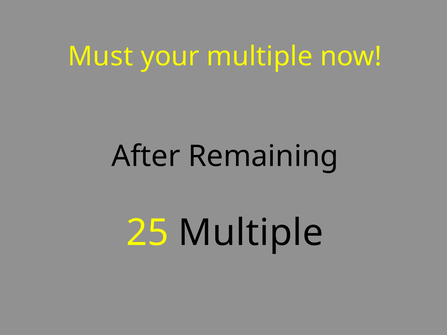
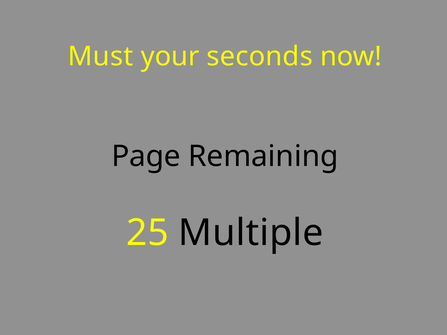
your multiple: multiple -> seconds (260, 57)
After: After -> Page (146, 157)
